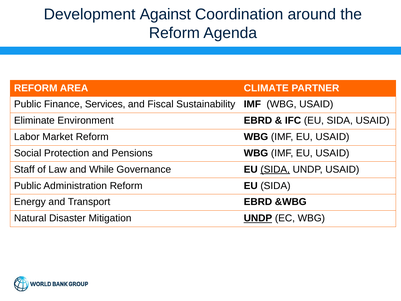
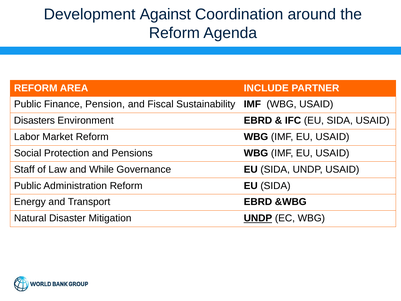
CLIMATE: CLIMATE -> INCLUDE (266, 88)
Services: Services -> Pension (105, 104)
Eliminate: Eliminate -> Disasters (34, 121)
SIDA underline: present -> none (275, 169)
